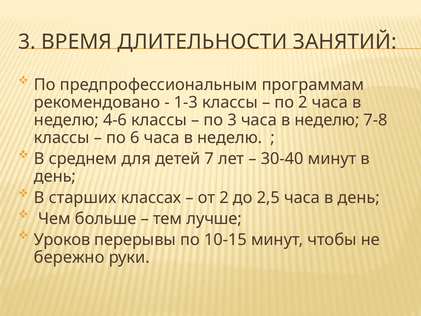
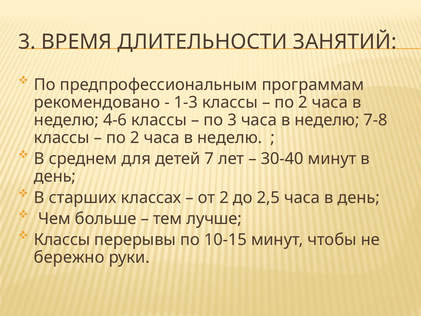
6: 6 -> 2 (135, 138)
Уроков: Уроков -> Классы (62, 240)
